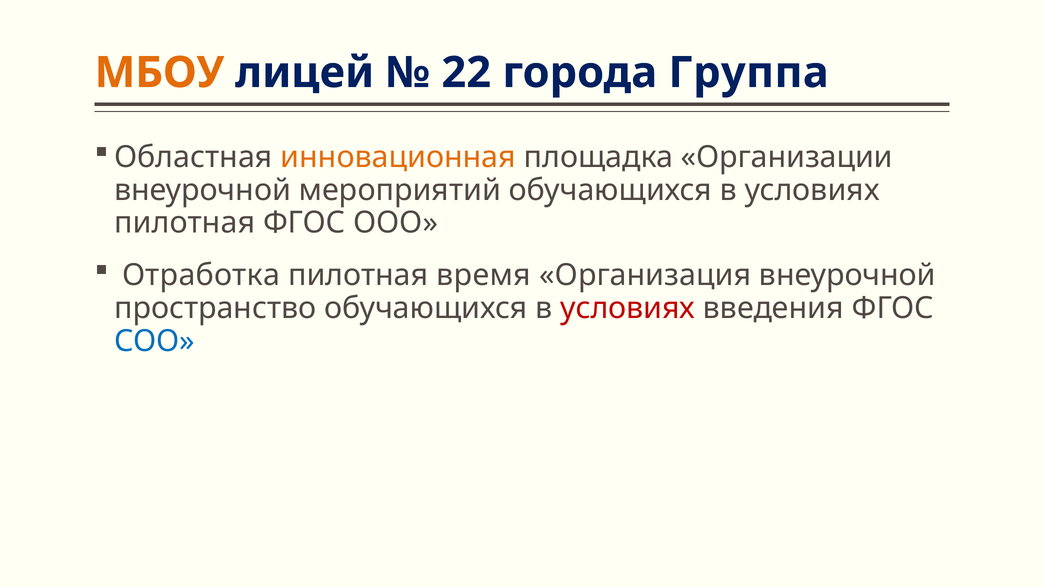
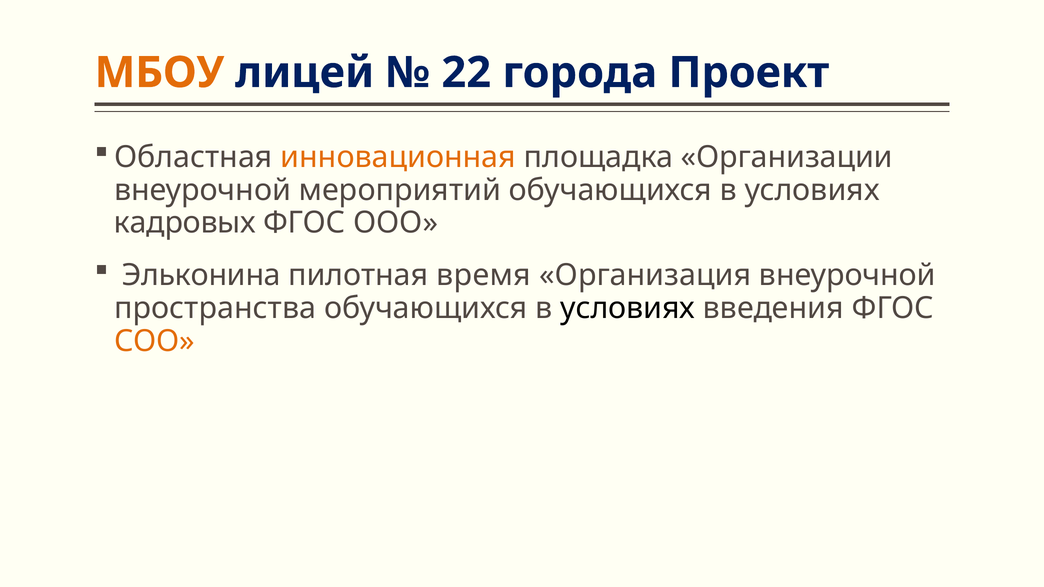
Группа: Группа -> Проект (749, 73)
пилотная: пилотная -> кадровых (185, 223)
Отработка: Отработка -> Эльконина (201, 275)
пространство: пространство -> пространства (215, 308)
условиях colour: red -> black (628, 308)
СОО colour: blue -> orange (155, 341)
